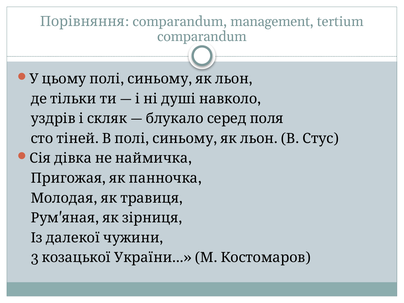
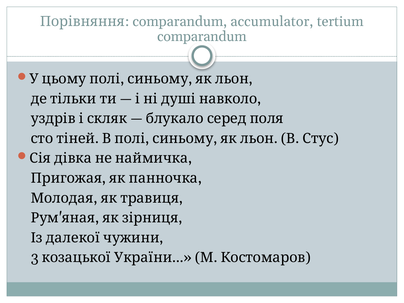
management: management -> accumulator (272, 21)
